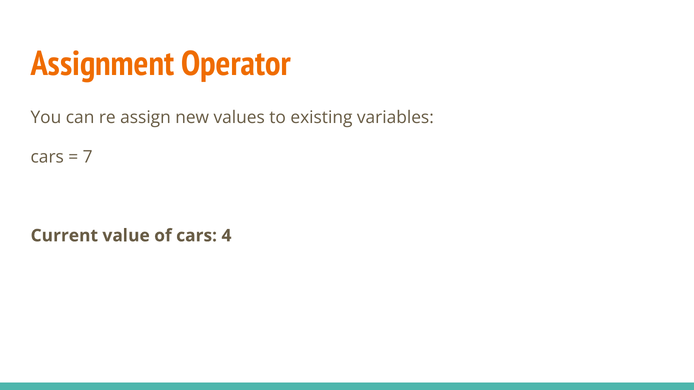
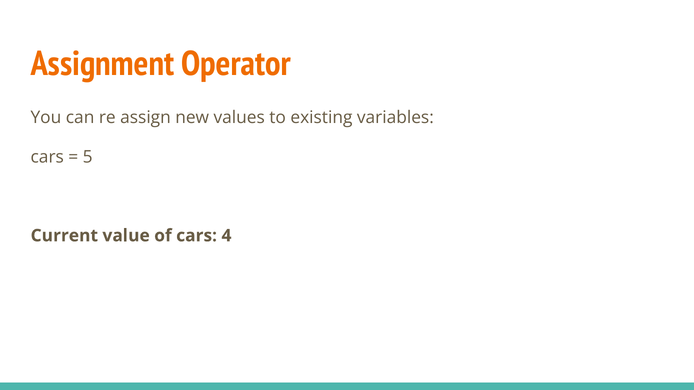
7: 7 -> 5 (88, 157)
